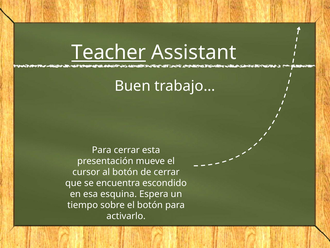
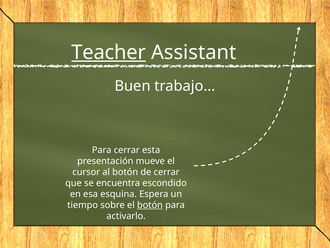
botón underline: none -> present (150, 205)
